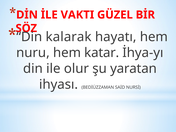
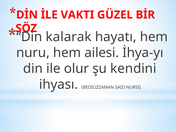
katar: katar -> ailesi (102, 53)
yaratan: yaratan -> kendini (133, 69)
